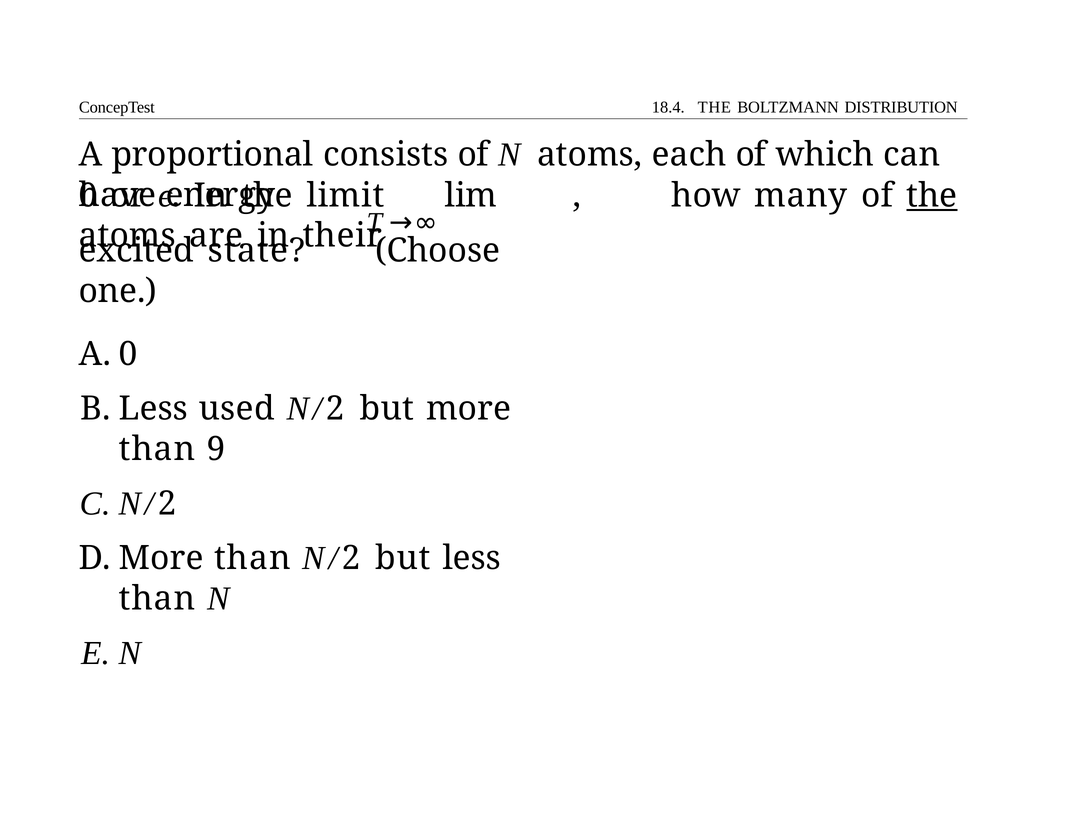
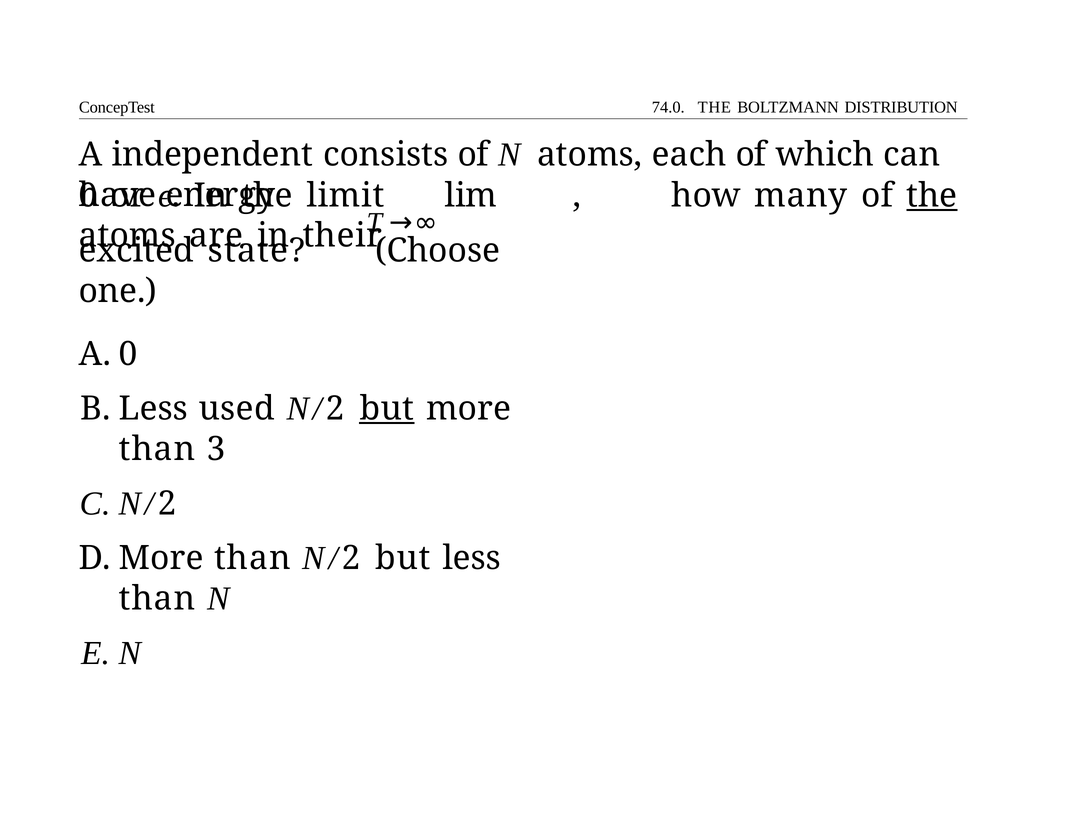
18.4: 18.4 -> 74.0 (668, 107)
proportional: proportional -> independent (212, 155)
but underline: none -> present (387, 409)
9: 9 -> 3 (216, 449)
